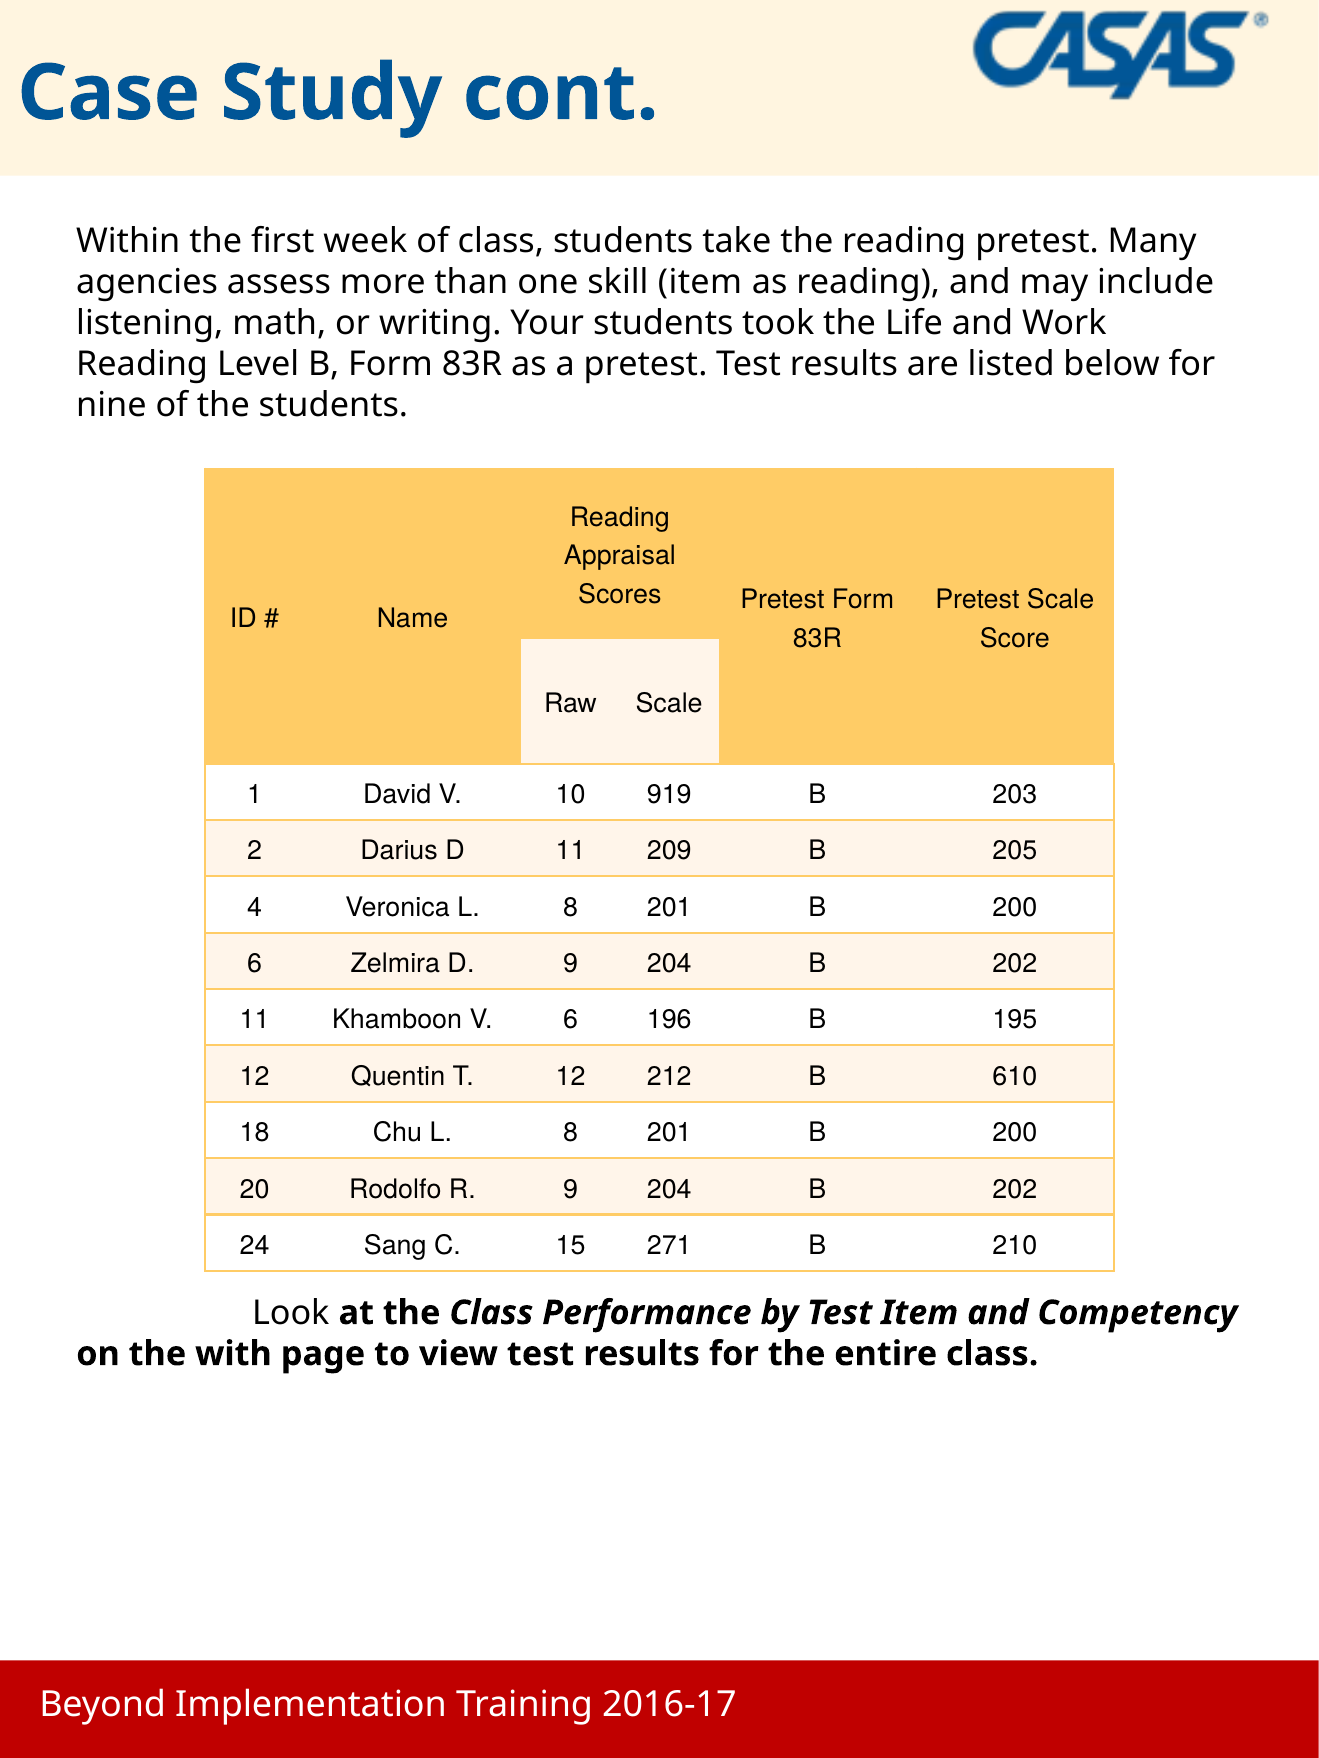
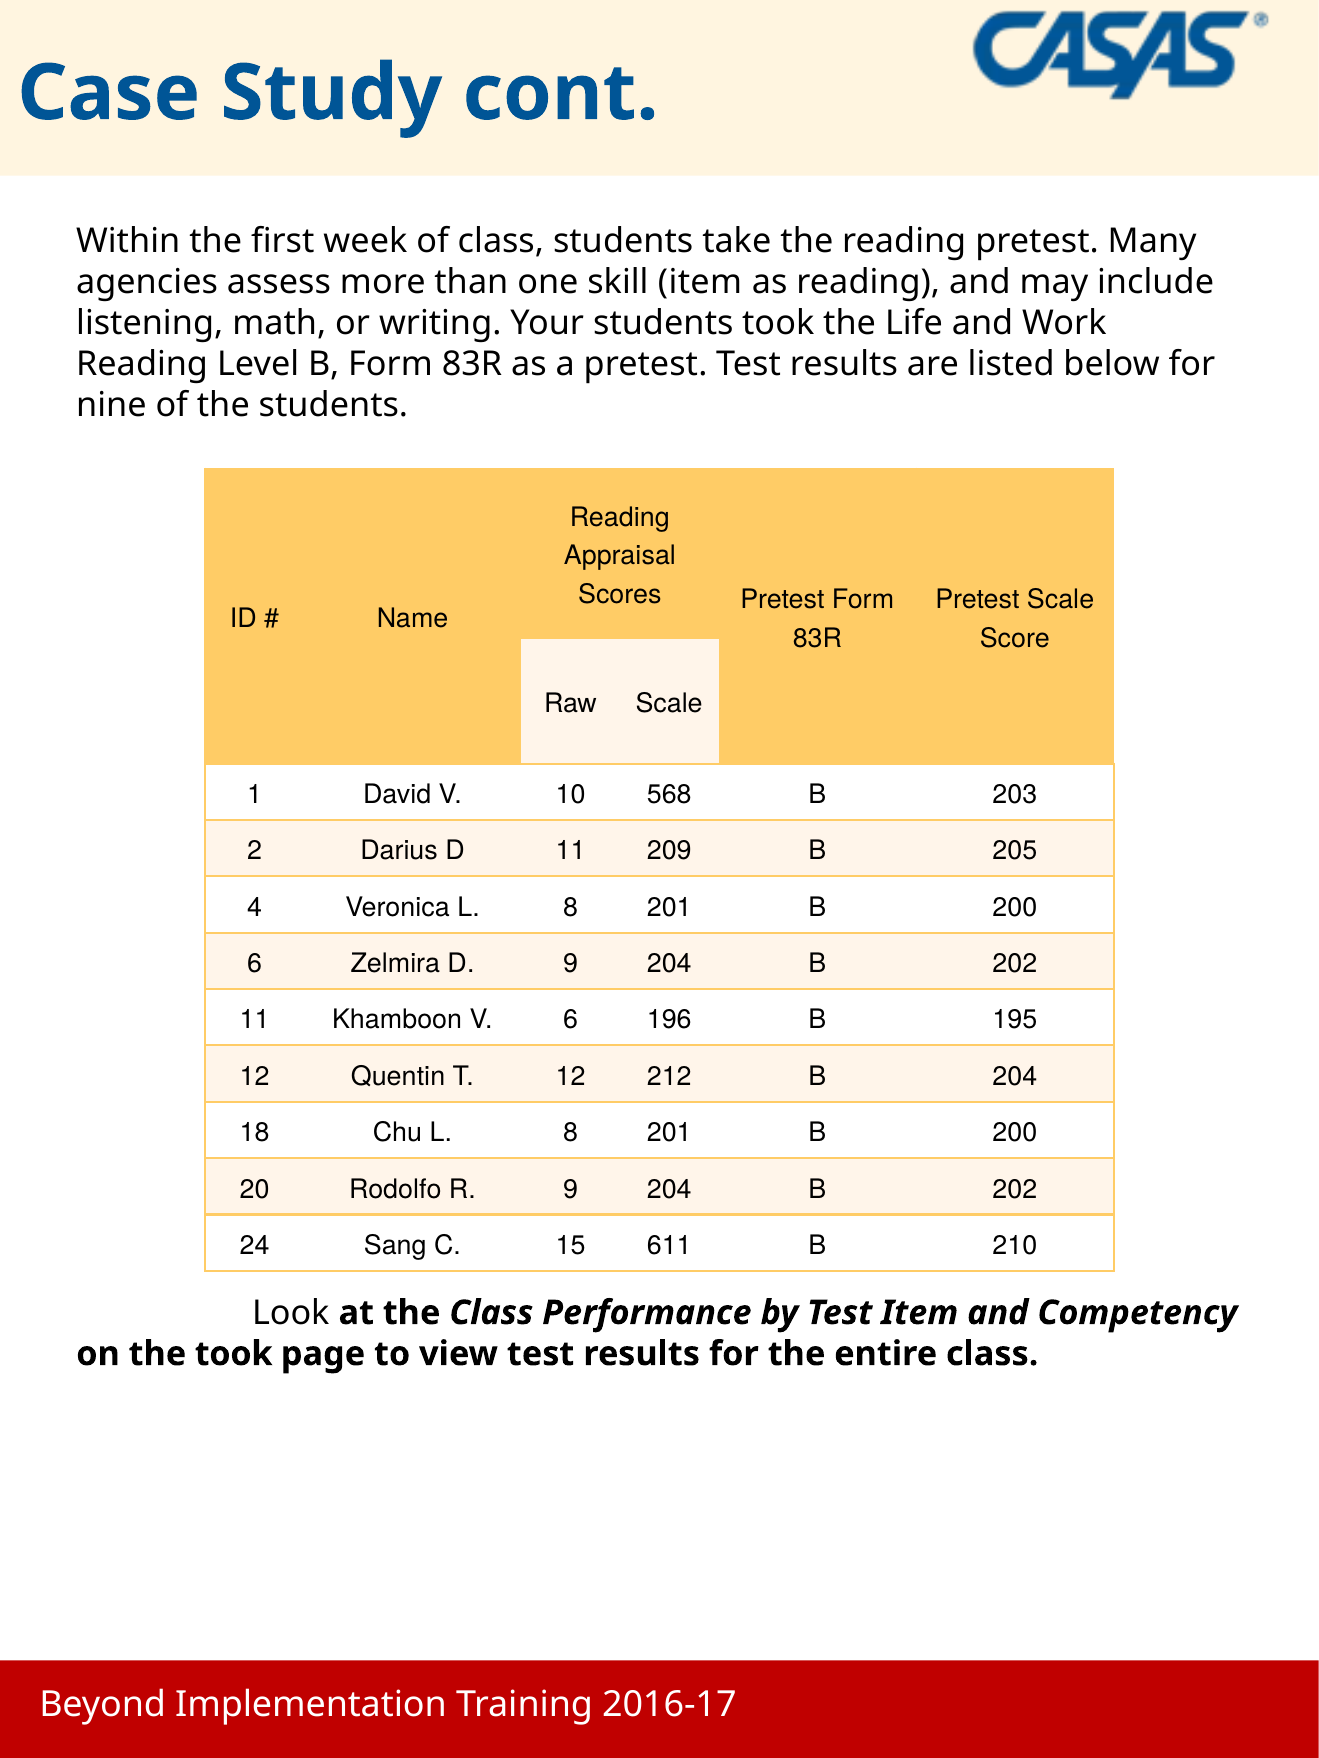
919: 919 -> 568 (669, 795)
B 610: 610 -> 204 (1015, 1077)
271: 271 -> 611 (669, 1246)
the with: with -> took (234, 1354)
